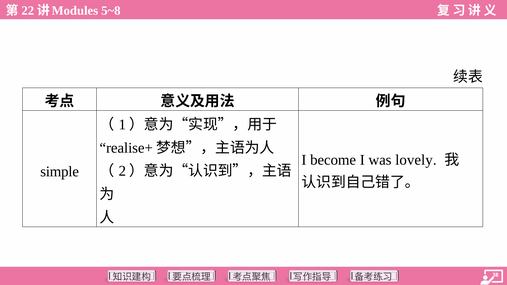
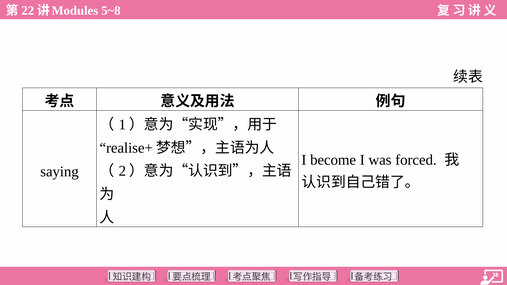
lovely: lovely -> forced (416, 160)
simple: simple -> saying (60, 172)
